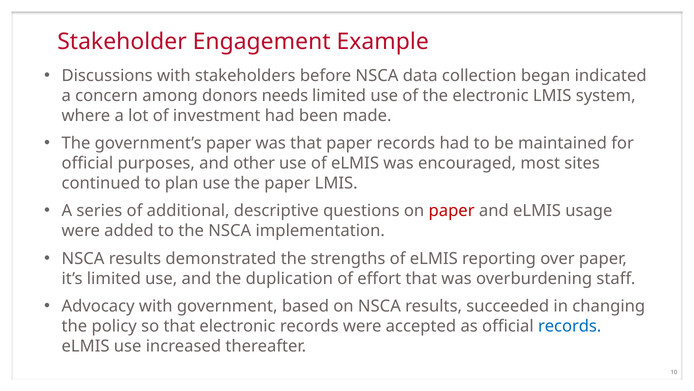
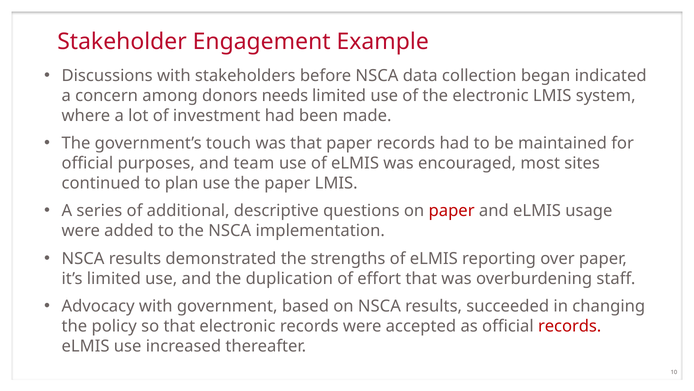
government’s paper: paper -> touch (229, 143)
other: other -> team (254, 163)
records colour: blue -> red (570, 326)
